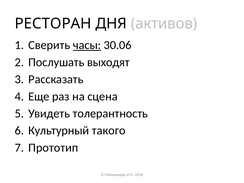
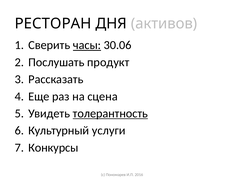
выходят: выходят -> продукт (108, 62)
толерантность underline: none -> present (110, 113)
такого: такого -> услуги (109, 131)
Прототип: Прототип -> Конкурсы (53, 148)
